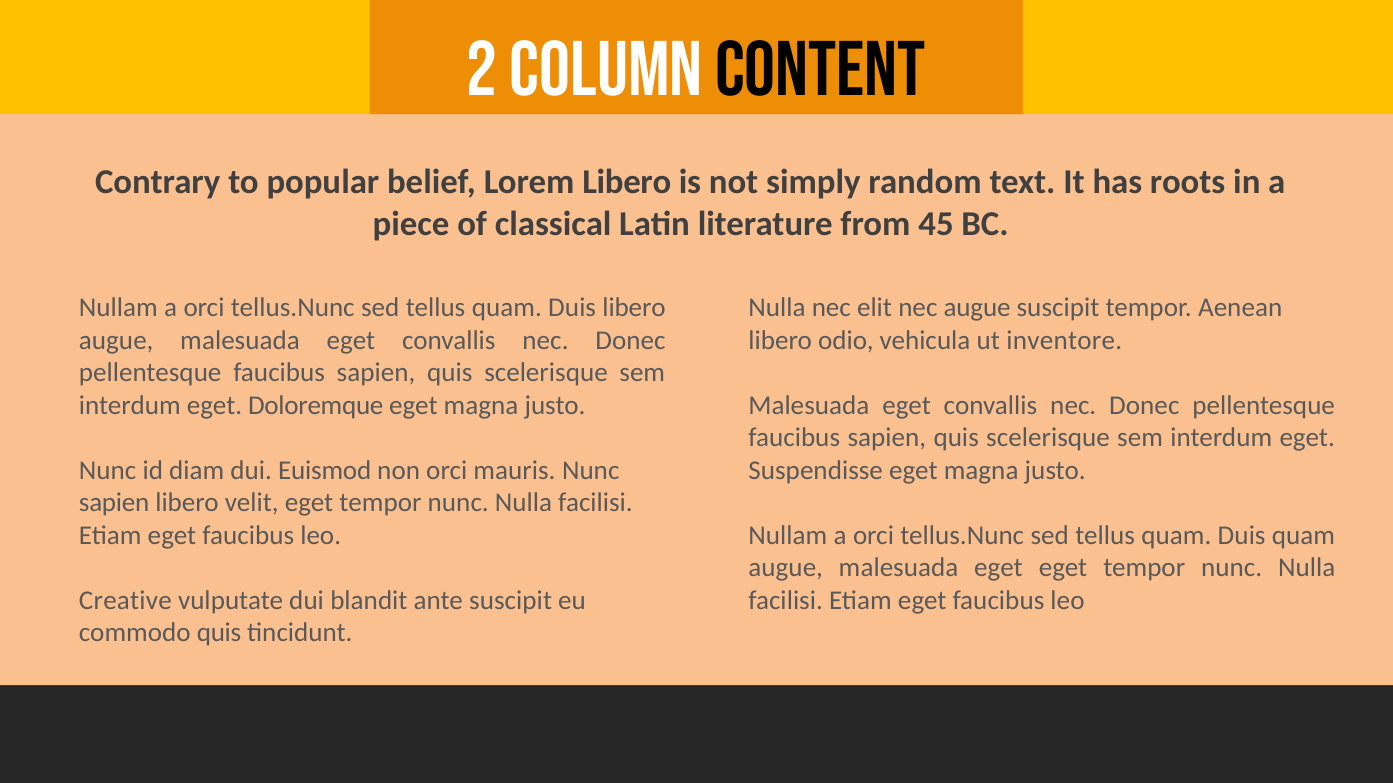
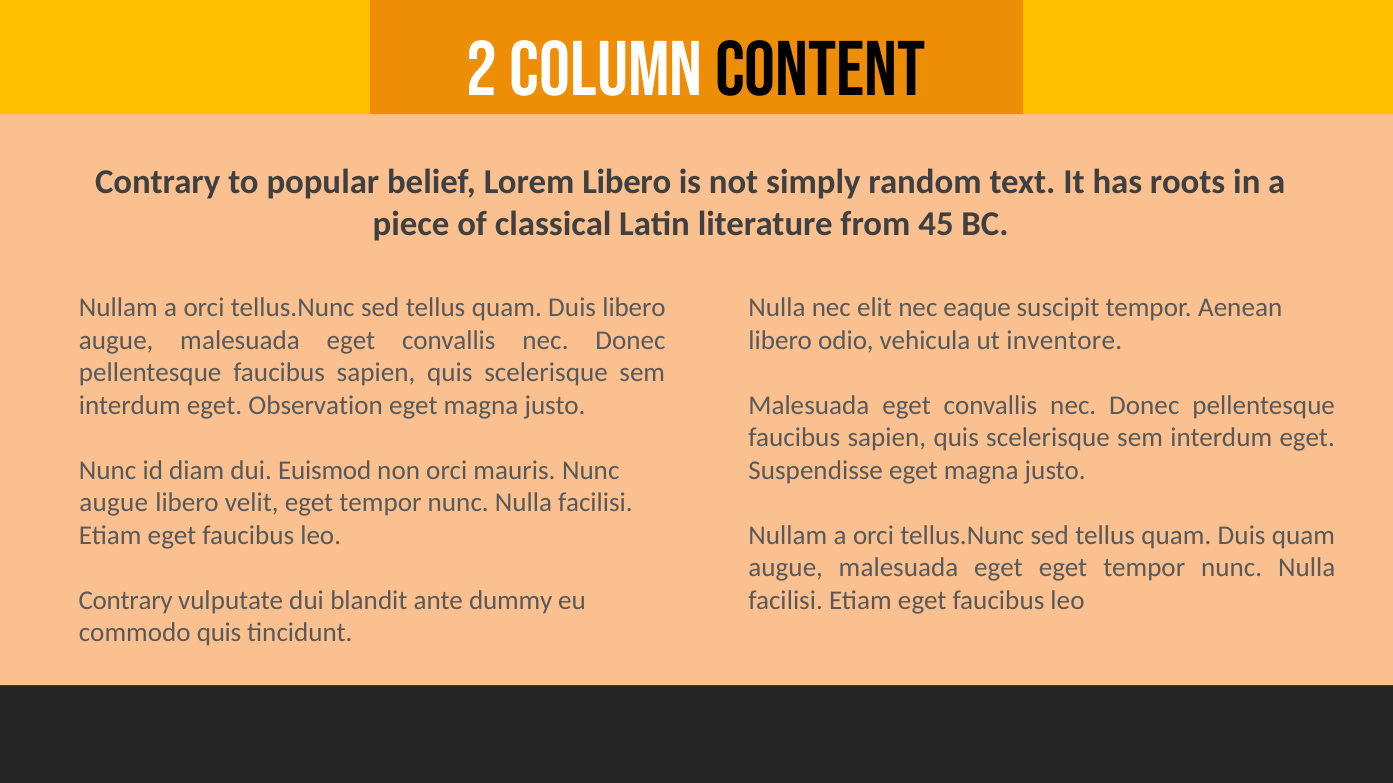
nec augue: augue -> eaque (977, 308)
Doloremque: Doloremque -> Observation (316, 406)
sapien: sapien -> augue (114, 503)
Creative: Creative -> Contrary (126, 601)
ante suscipit: suscipit -> dummy (511, 601)
